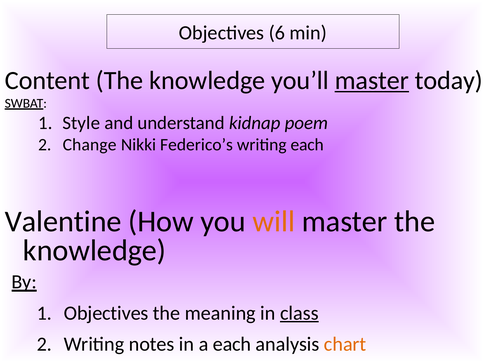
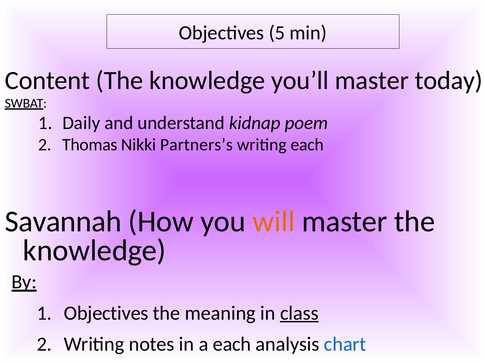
6: 6 -> 5 (277, 33)
master underline: present -> none (372, 80)
Style: Style -> Daily (81, 123)
Change: Change -> Thomas (90, 145)
Federico’s: Federico’s -> Partners’s (196, 145)
Valentine: Valentine -> Savannah (63, 222)
chart colour: orange -> blue (345, 344)
